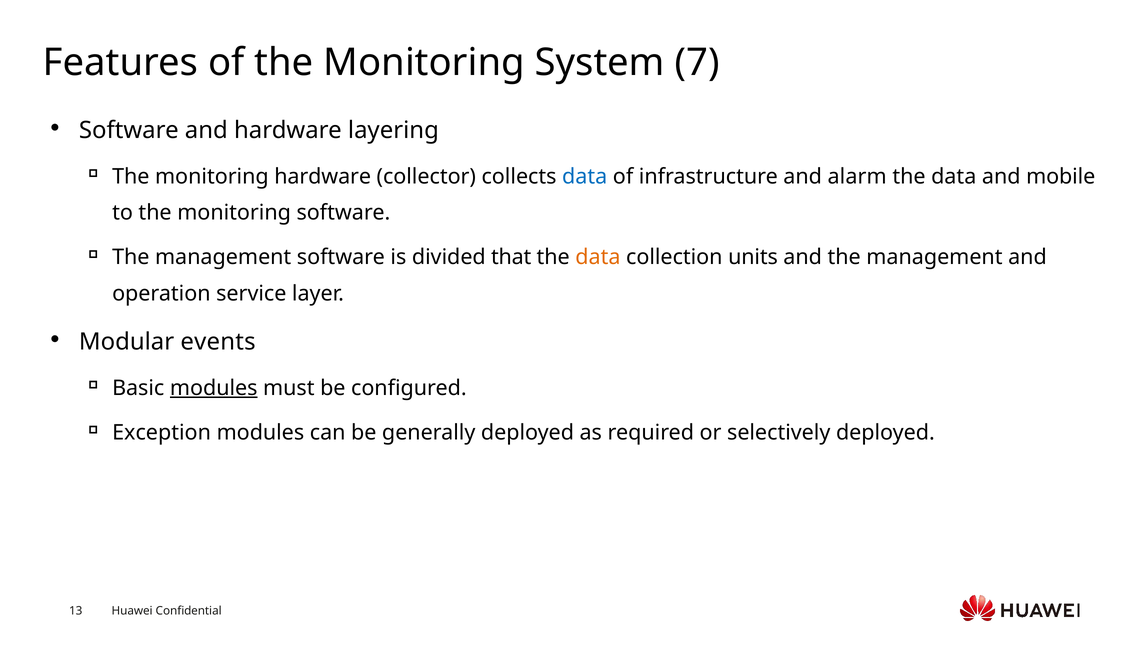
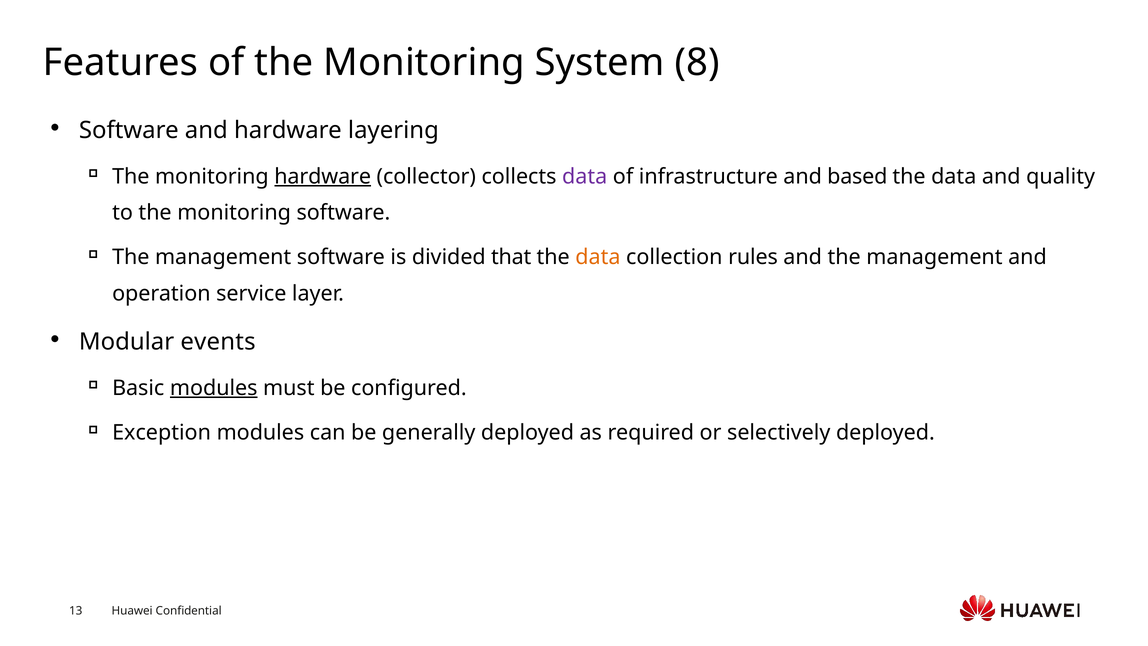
7: 7 -> 8 (697, 63)
hardware underline: none -> present (323, 176)
data colour: blue -> purple (585, 176)
alarm: alarm -> based (857, 176)
mobile: mobile -> quality (1061, 176)
units: units -> rules (753, 257)
